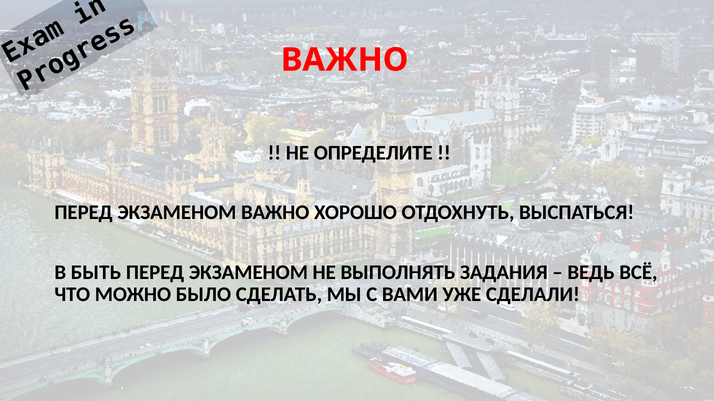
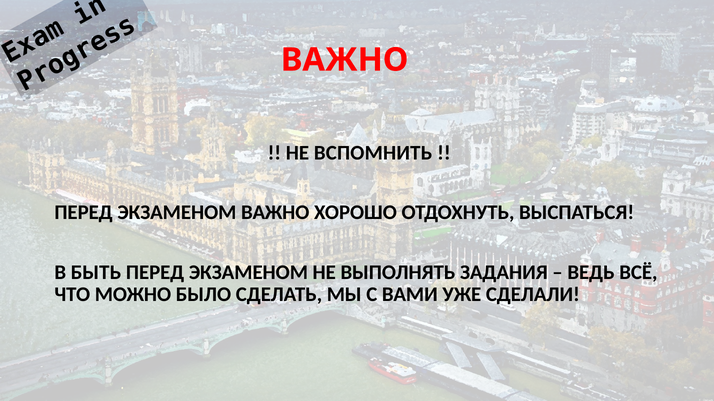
ОПРЕДЕЛИТЕ: ОПРЕДЕЛИТЕ -> ВСПОМНИТЬ (373, 153)
